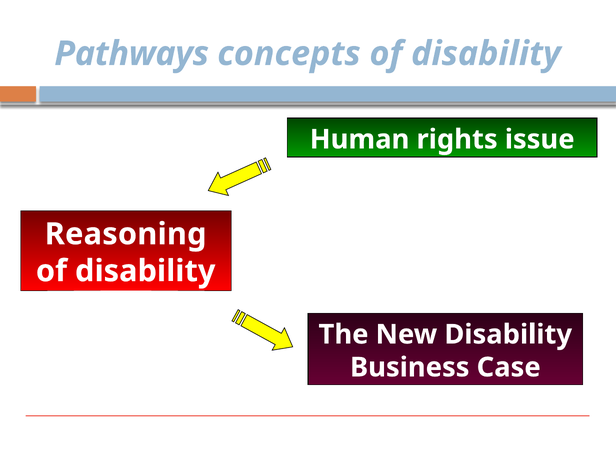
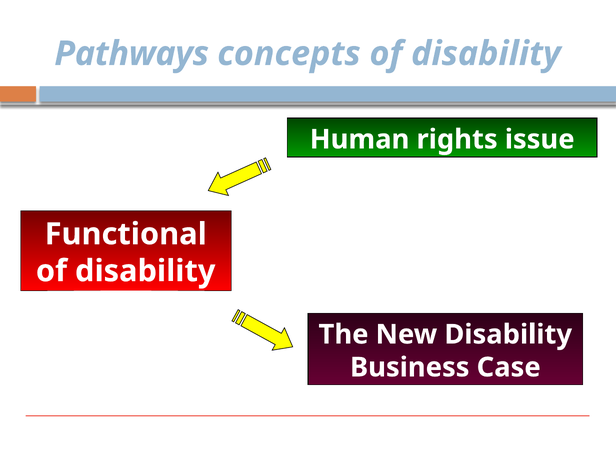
Reasoning: Reasoning -> Functional (126, 234)
